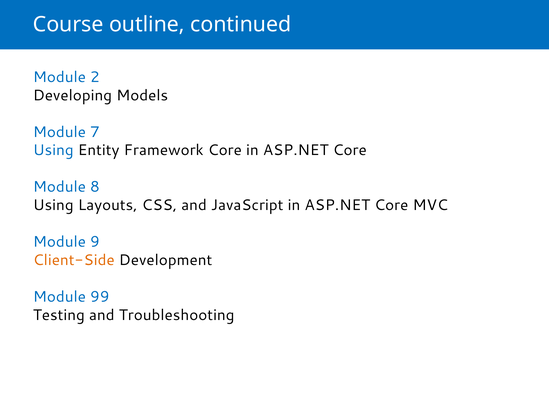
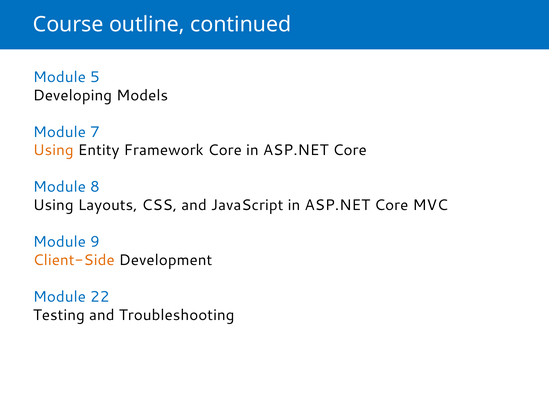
2: 2 -> 5 (95, 77)
Using colour: blue -> orange (53, 150)
99: 99 -> 22 (100, 297)
